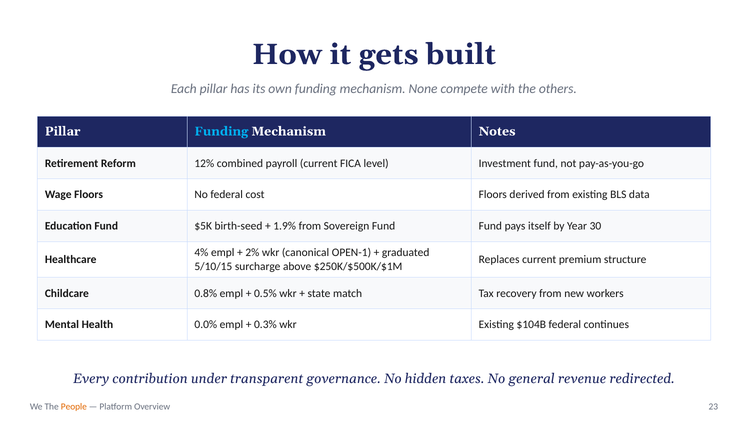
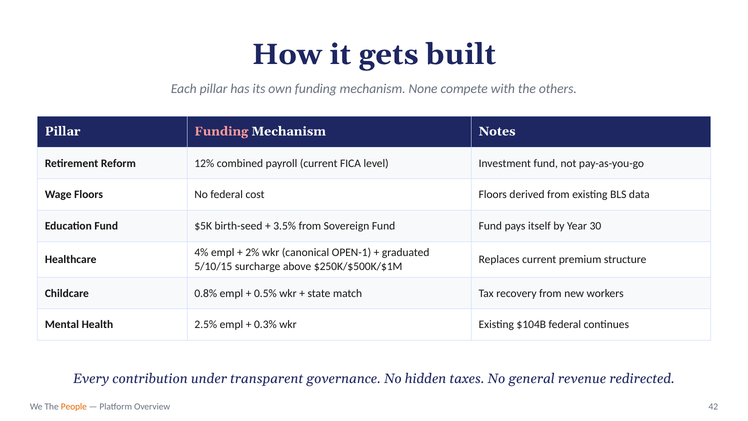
Funding colour: light blue -> pink (221, 131)
1.9%: 1.9% -> 3.5% (285, 226)
0.0%: 0.0% -> 2.5% (206, 324)
23: 23 -> 42 (713, 406)
